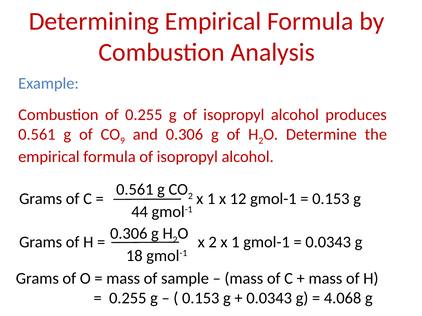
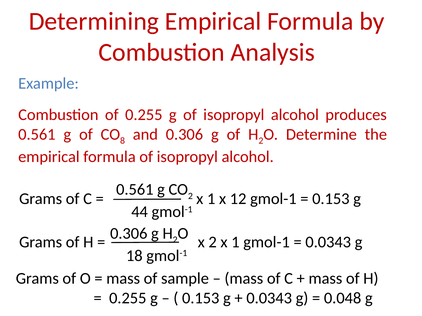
9: 9 -> 8 (123, 141)
4.068: 4.068 -> 0.048 (343, 299)
